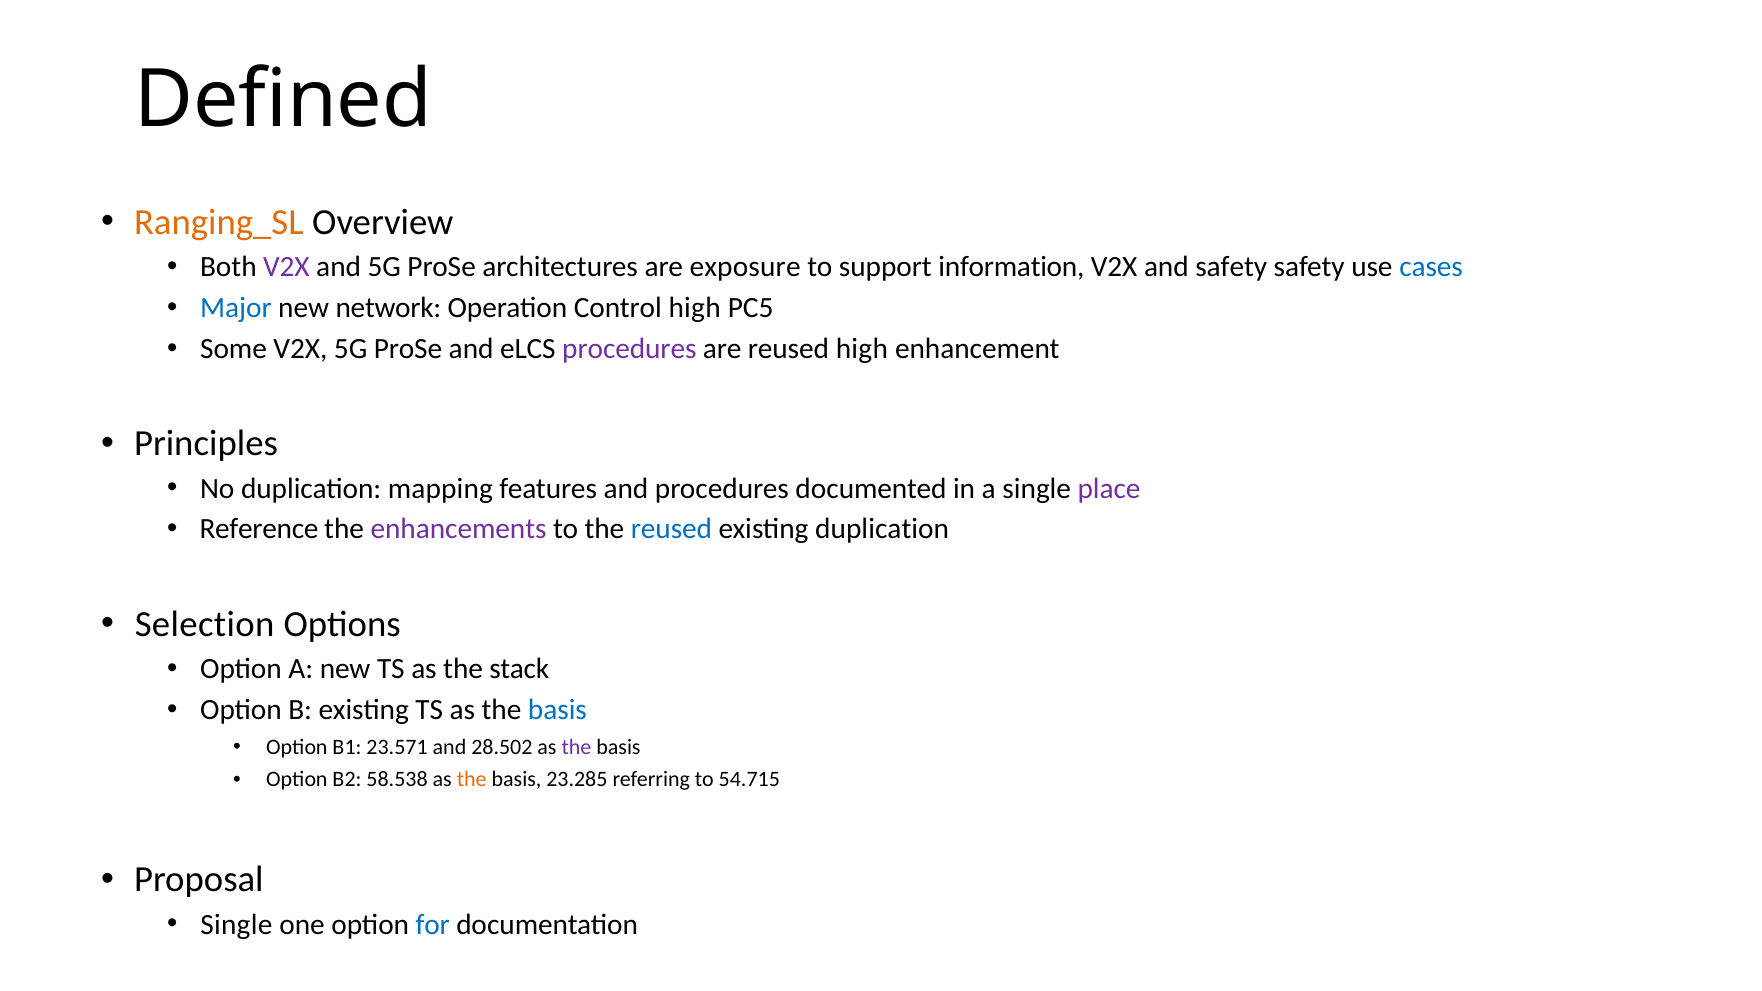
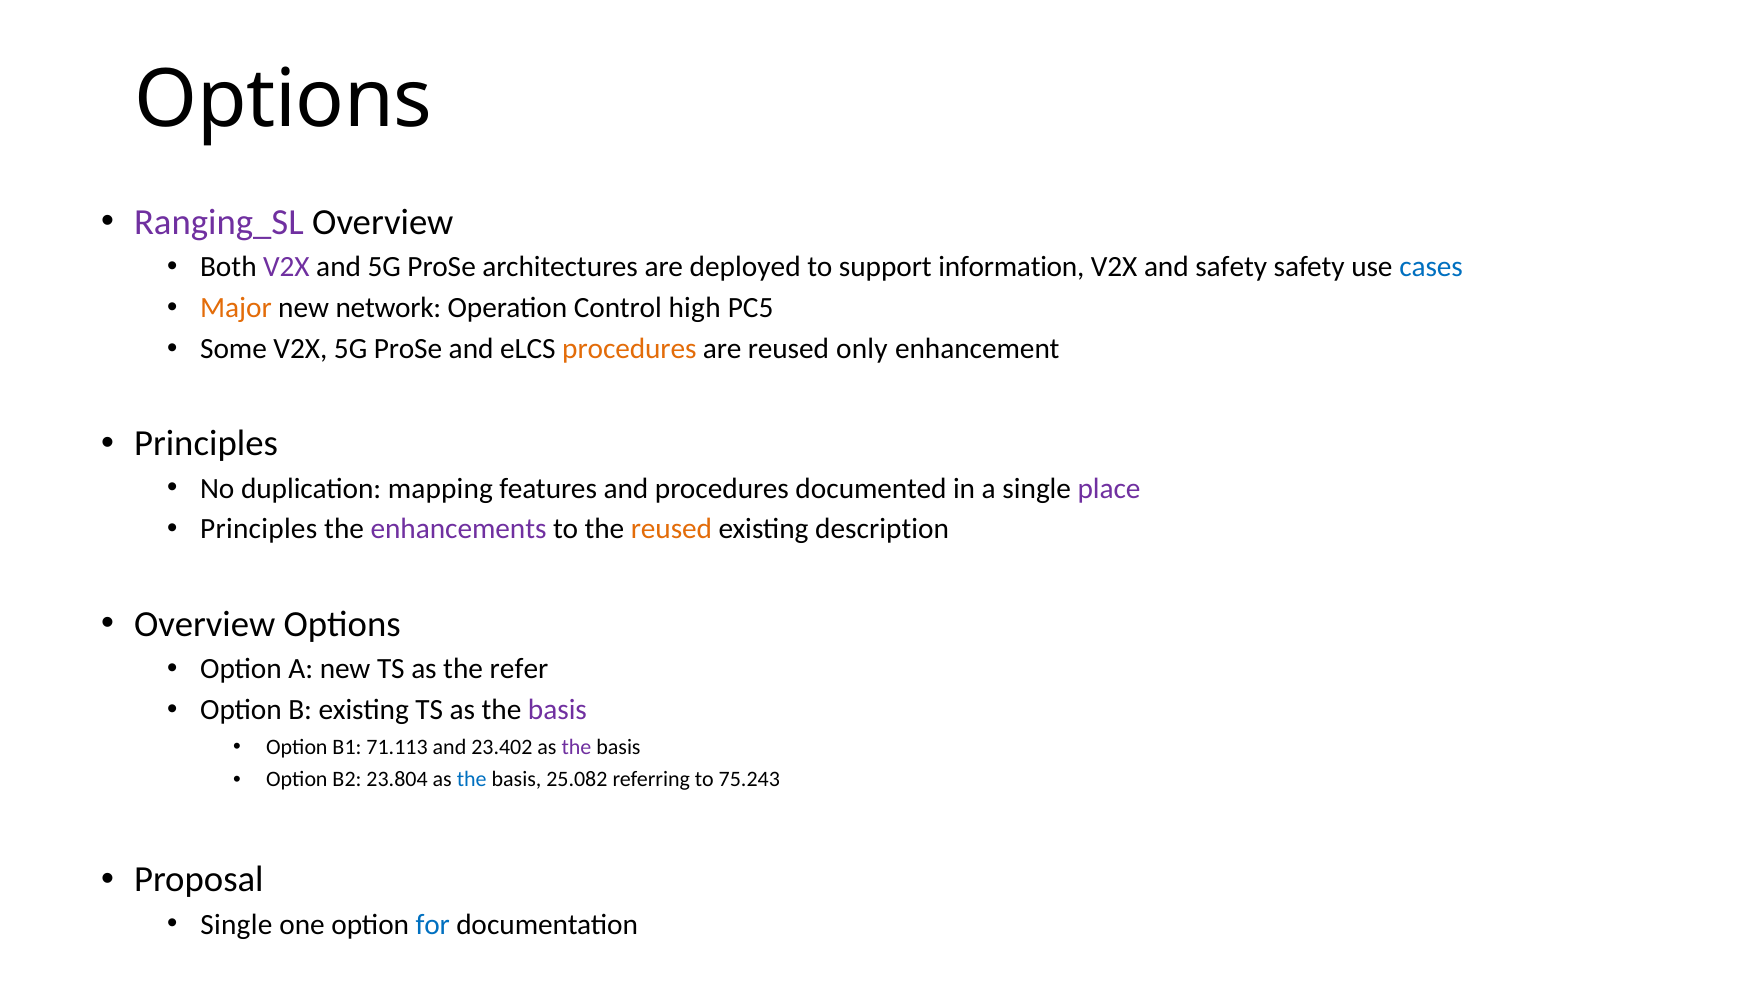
Defined: Defined -> Options (283, 100)
Ranging_SL colour: orange -> purple (219, 222)
exposure: exposure -> deployed (745, 267)
Major colour: blue -> orange (236, 308)
procedures colour: purple -> orange (629, 349)
reused high: high -> only (862, 349)
Reference: Reference -> Principles (259, 529)
reused colour: blue -> orange (671, 529)
existing duplication: duplication -> description (882, 529)
Selection: Selection -> Overview (205, 624)
stack: stack -> refer (519, 669)
basis colour: blue -> purple (557, 710)
23.571: 23.571 -> 71.113 (397, 747)
28.502: 28.502 -> 23.402 (502, 747)
58.538: 58.538 -> 23.804 (397, 780)
the colour: orange -> blue (472, 780)
23.285: 23.285 -> 25.082 (577, 780)
54.715: 54.715 -> 75.243 (749, 780)
